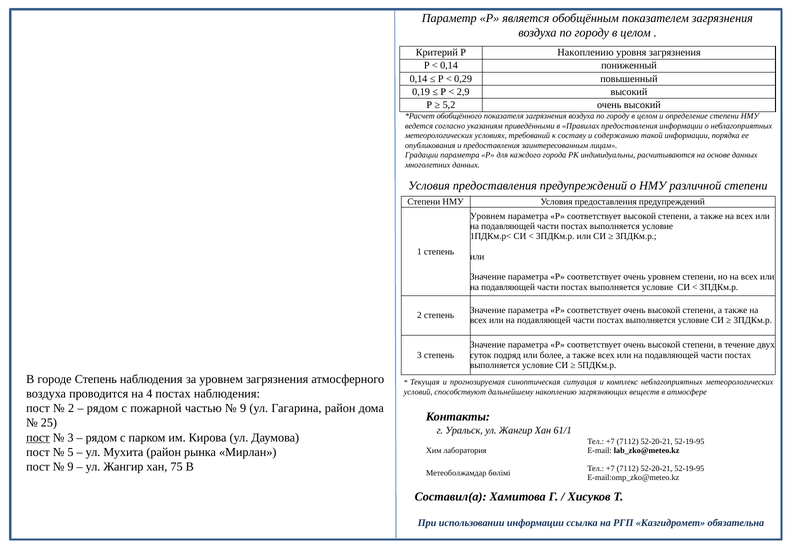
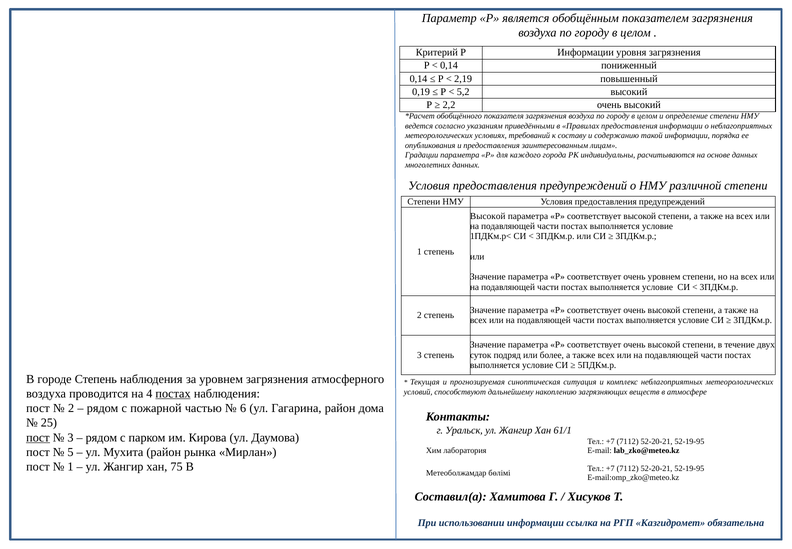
Р Накоплению: Накоплению -> Информации (586, 52)
0,29: 0,29 -> 2,19 (463, 79)
2,9: 2,9 -> 5,2 (463, 92)
5,2: 5,2 -> 2,2 (449, 105)
Уровнем: Уровнем -> Высокой (488, 216)
постах underline: none -> present (173, 393)
9: 9 -> 6 (243, 408)
9: 9 -> 1 (70, 466)
